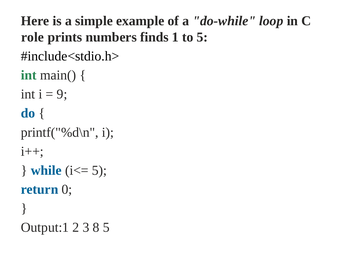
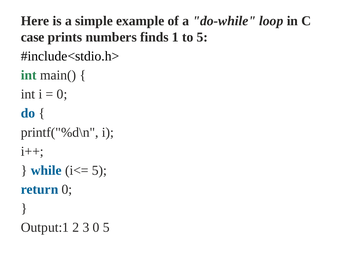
role: role -> case (33, 37)
9: 9 -> 0 (62, 94)
3 8: 8 -> 0 (96, 227)
